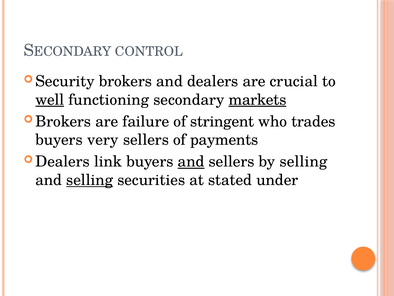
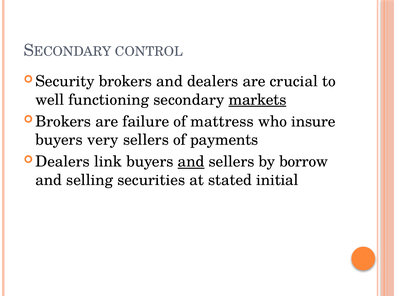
well underline: present -> none (50, 100)
stringent: stringent -> mattress (222, 121)
trades: trades -> insure (313, 121)
by selling: selling -> borrow (304, 161)
selling underline: present -> none (90, 180)
under: under -> initial (277, 180)
